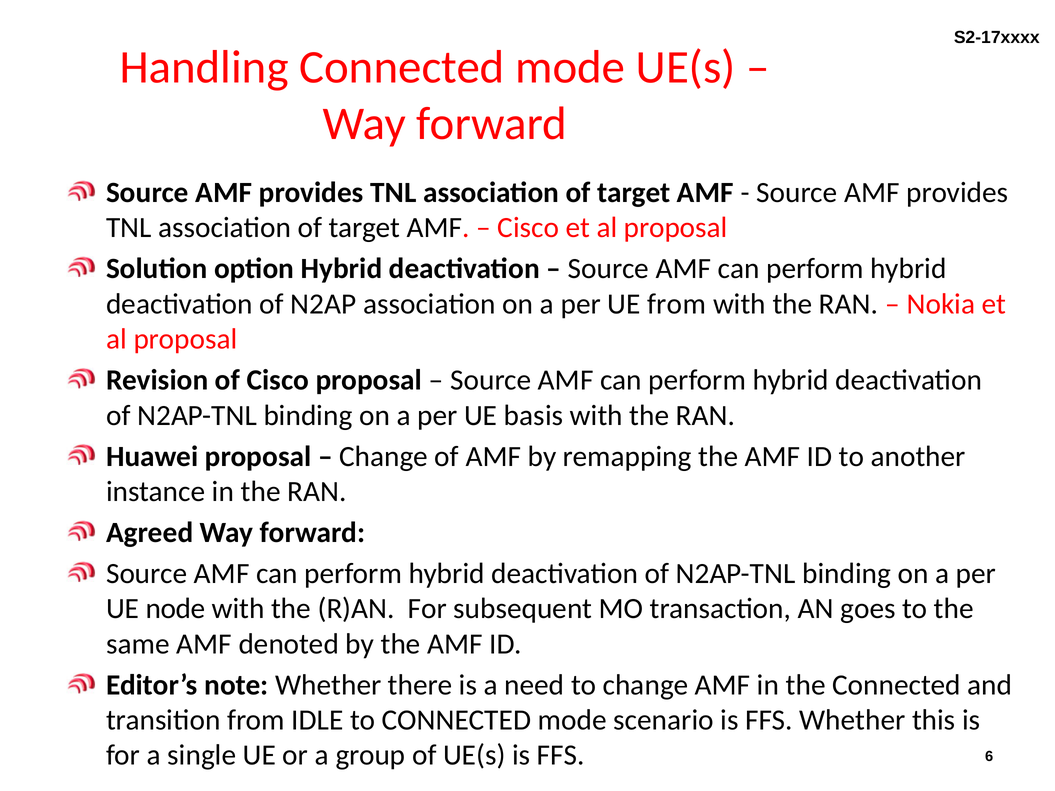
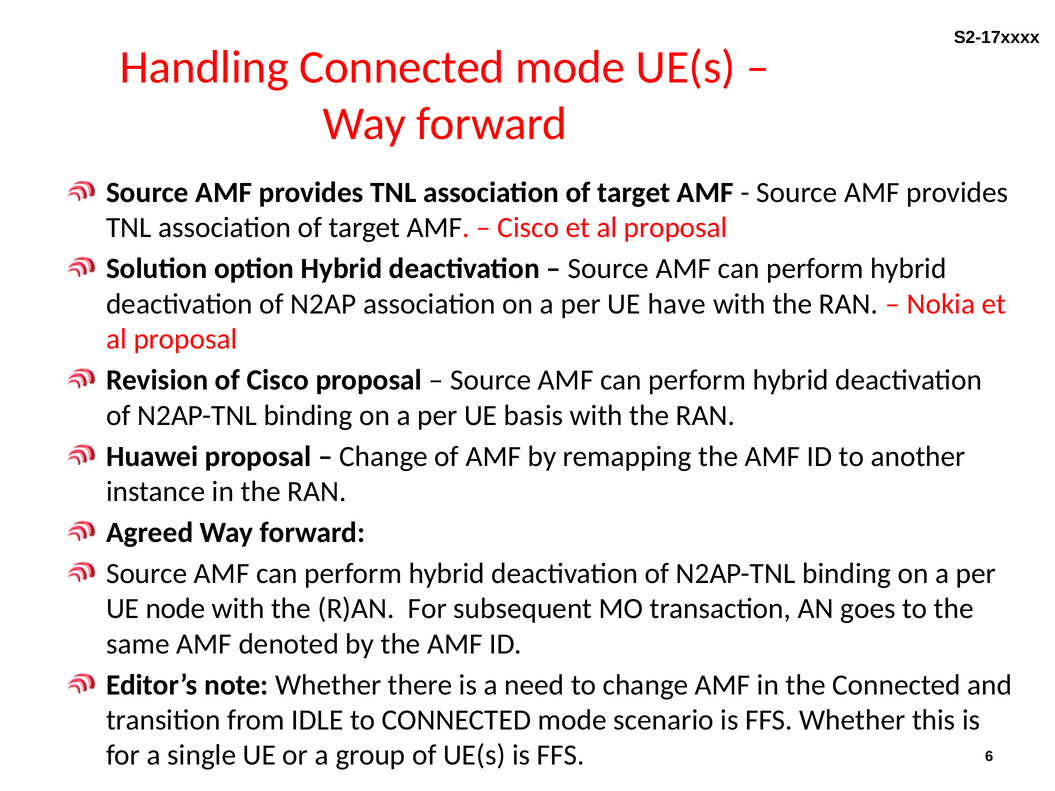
UE from: from -> have (677, 304)
